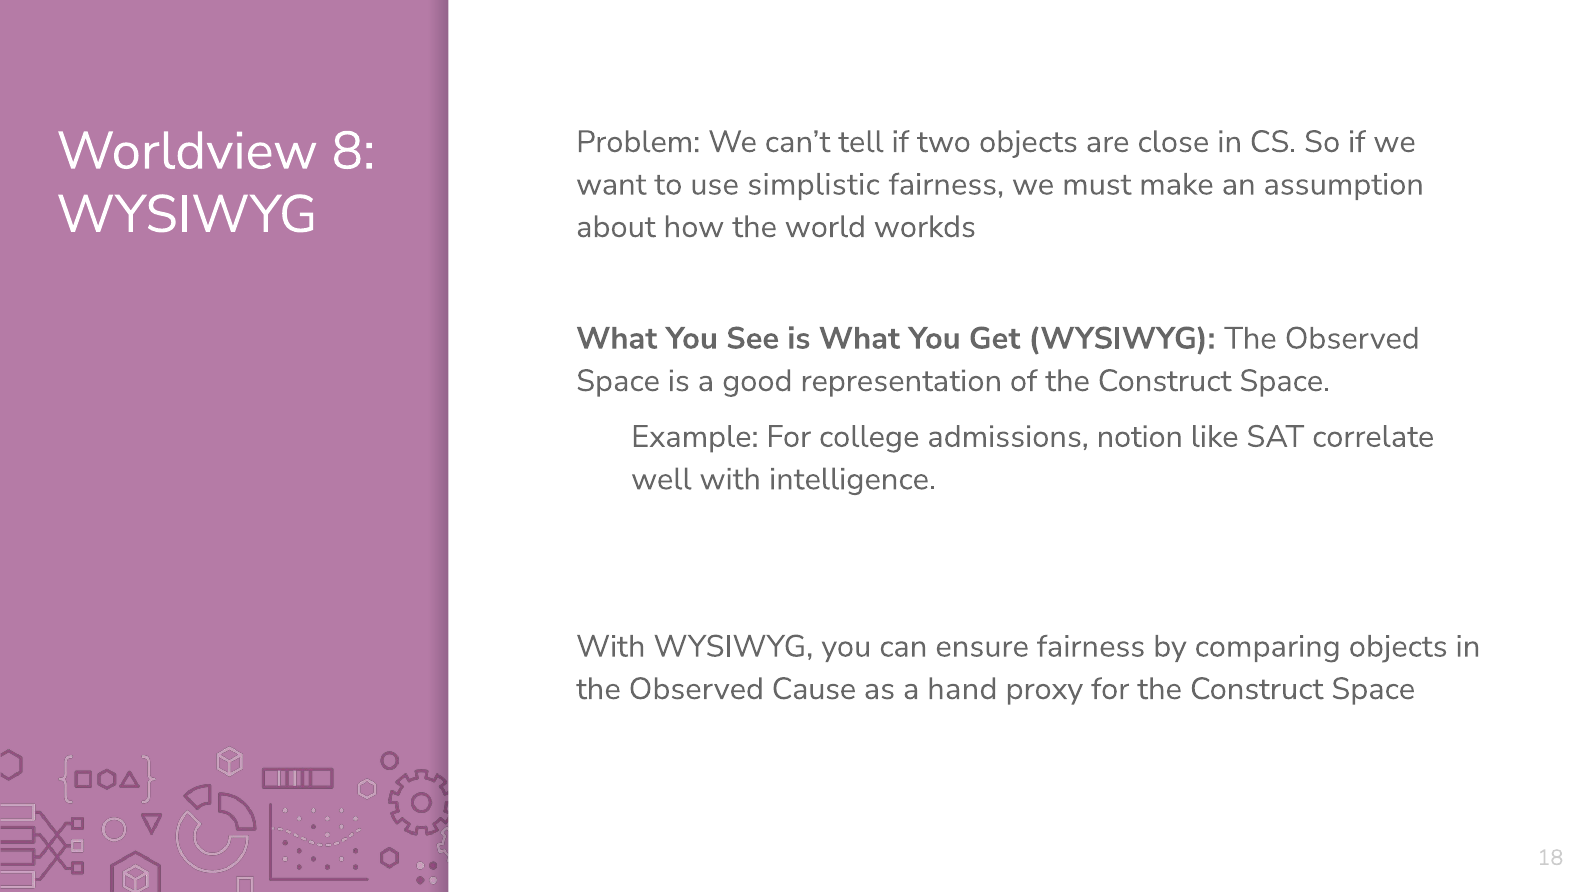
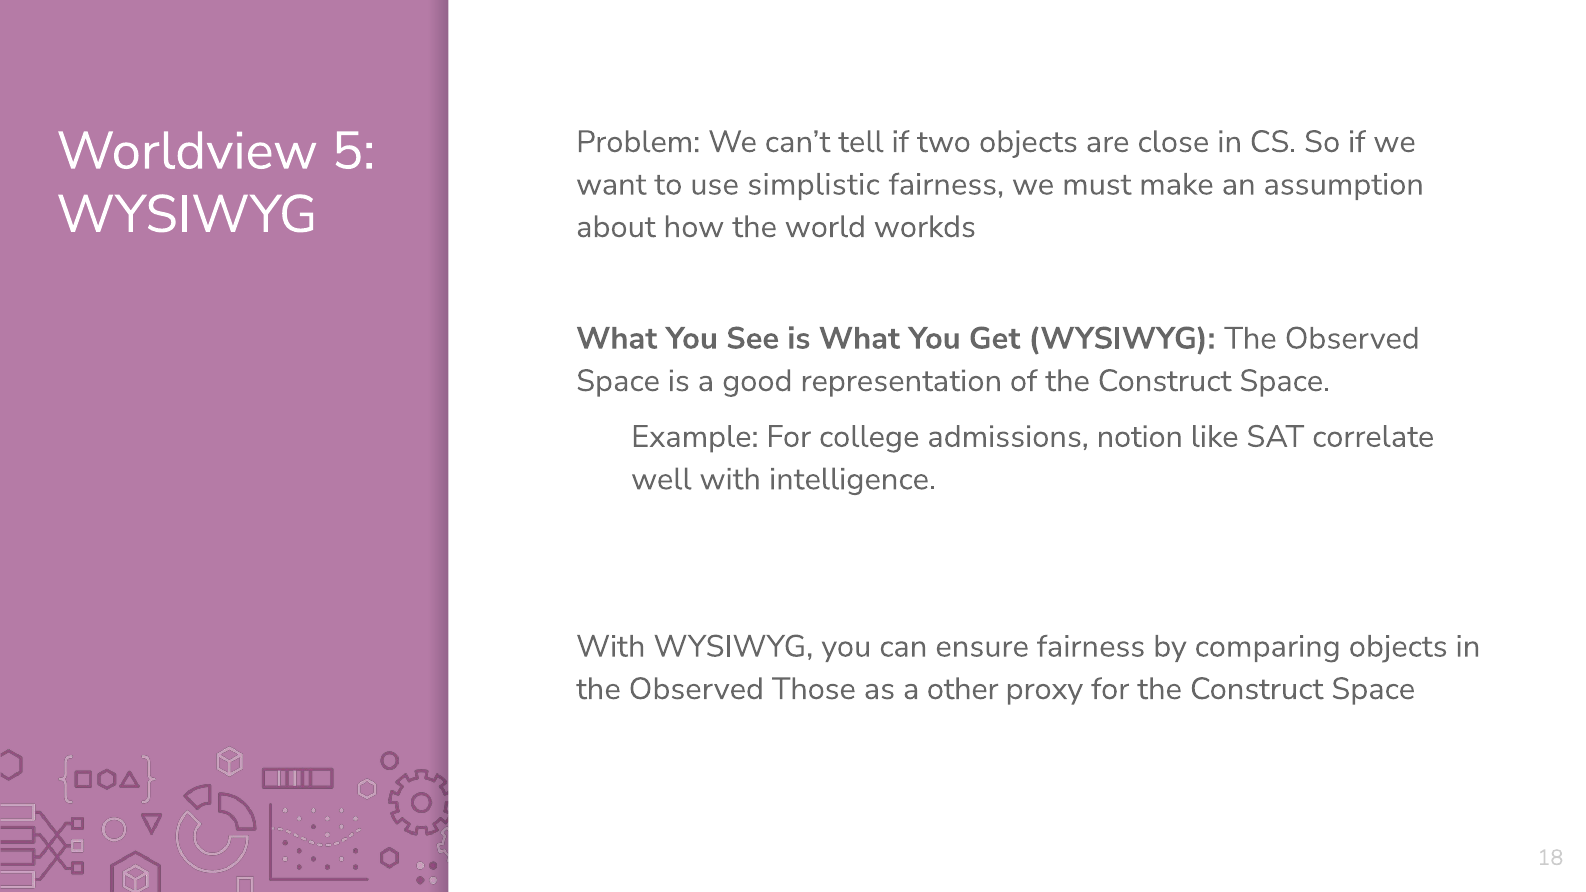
8: 8 -> 5 (353, 151)
Cause: Cause -> Those (814, 689)
hand: hand -> other (963, 689)
